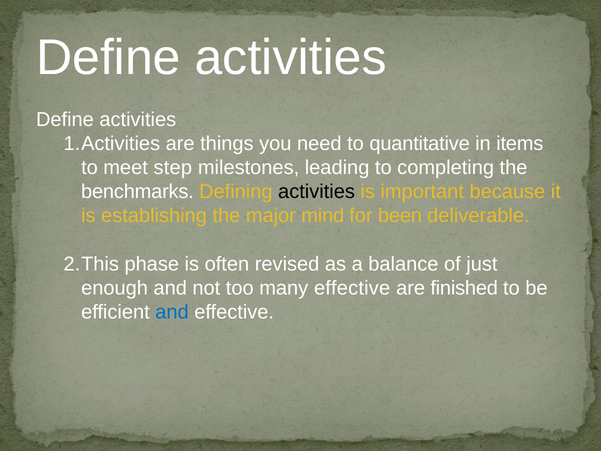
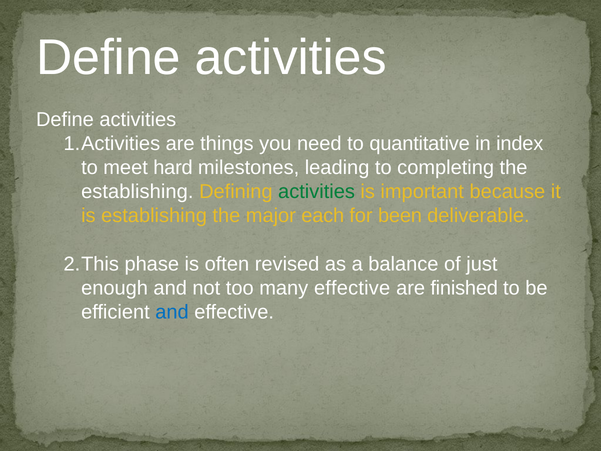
items: items -> index (520, 144)
step: step -> hard (173, 168)
benchmarks: benchmarks -> establishing (137, 192)
activities colour: black -> green (317, 192)
mind: mind -> each (323, 216)
